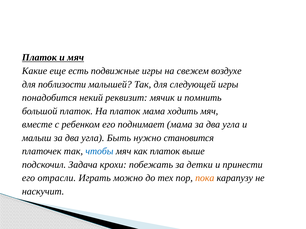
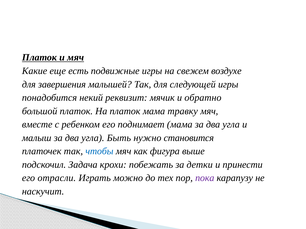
поблизости: поблизости -> завершения (62, 84)
помнить: помнить -> обратно (203, 98)
ходить: ходить -> травку (183, 111)
как платок: платок -> фигура (165, 152)
пока colour: orange -> purple (205, 178)
